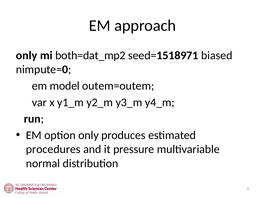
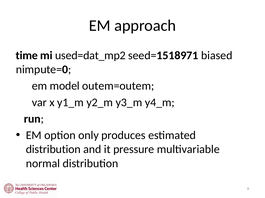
only: only -> time (27, 56)
both=dat_mp2: both=dat_mp2 -> used=dat_mp2 (90, 56)
procedures: procedures -> distribution (53, 150)
